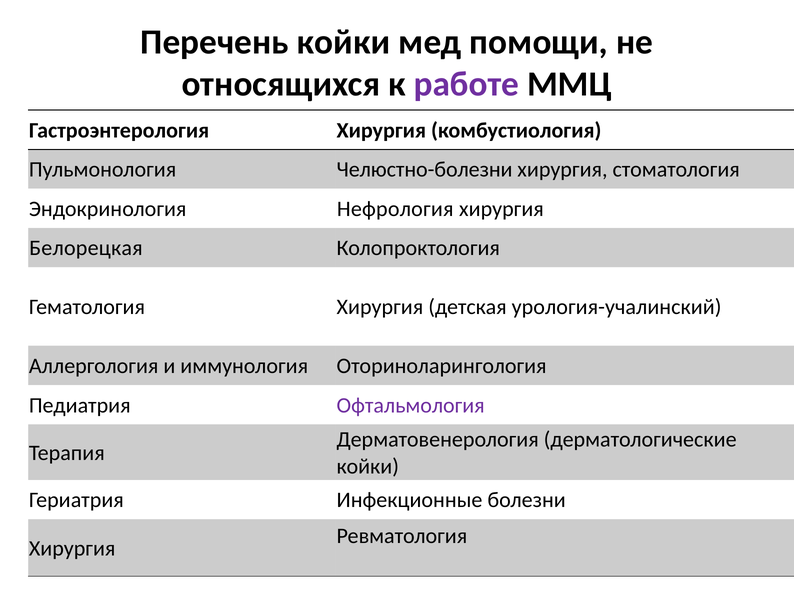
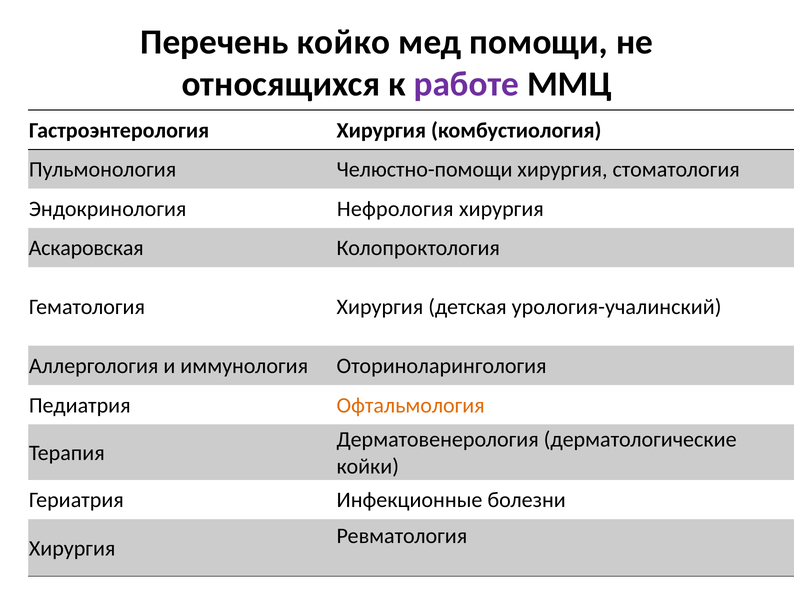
Перечень койки: койки -> койко (344, 42)
Челюстно-болезни: Челюстно-болезни -> Челюстно-помощи (425, 170)
Белорецкая: Белорецкая -> Аскаровская (86, 248)
Офтальмология colour: purple -> orange (411, 406)
